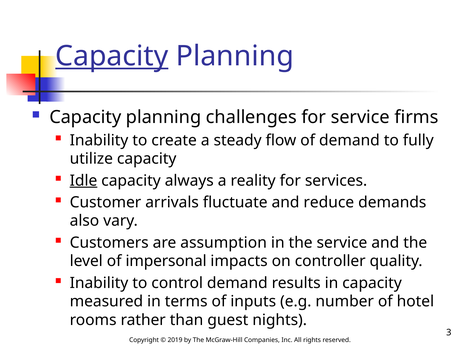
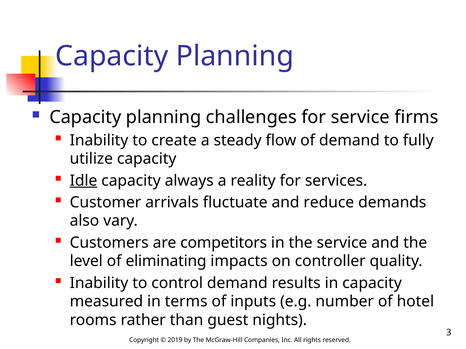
Capacity underline: present -> none (112, 56)
assumption: assumption -> competitors (224, 243)
impersonal: impersonal -> eliminating (166, 262)
